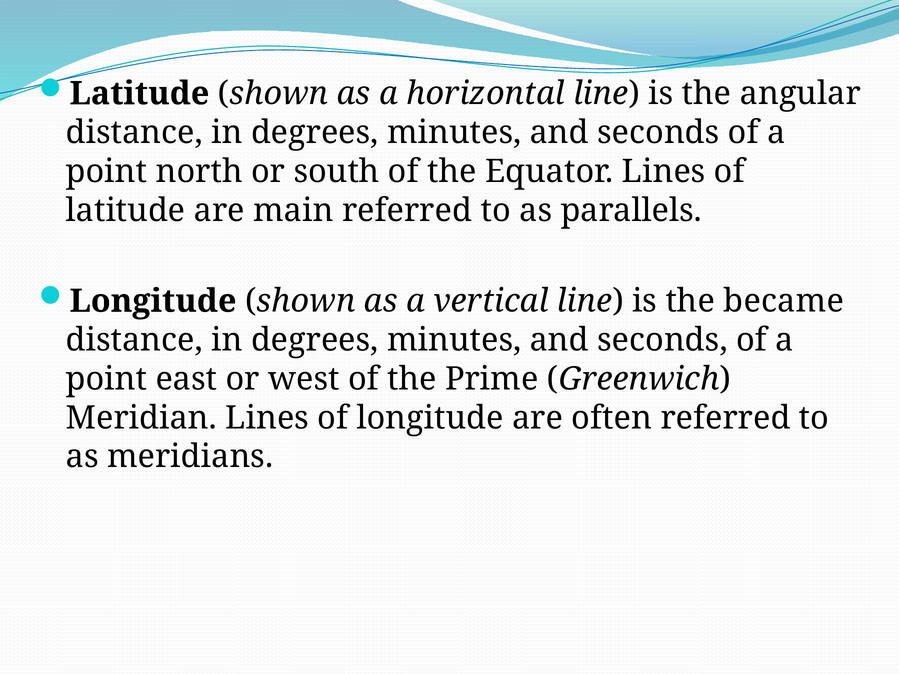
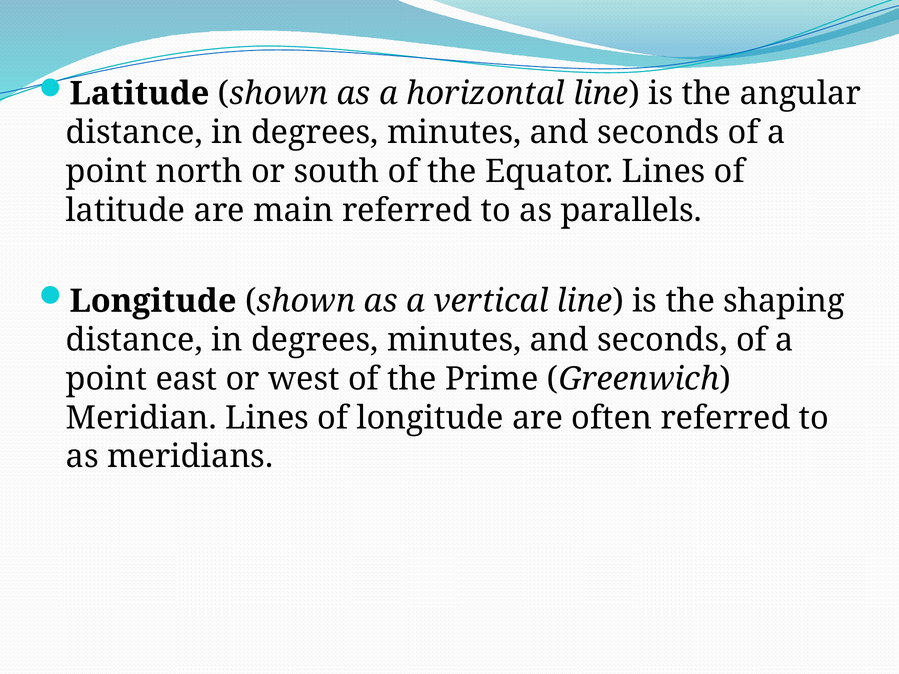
became: became -> shaping (784, 301)
